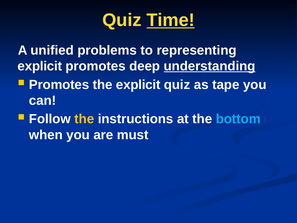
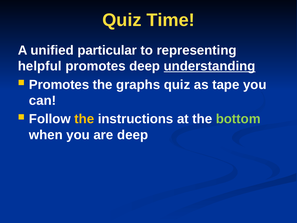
Time underline: present -> none (171, 20)
problems: problems -> particular (107, 50)
explicit: explicit -> helpful (40, 66)
the explicit: explicit -> graphs (138, 85)
bottom colour: light blue -> light green (238, 119)
are must: must -> deep (133, 135)
